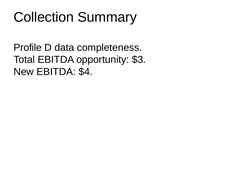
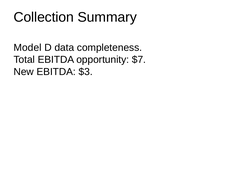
Profile: Profile -> Model (28, 48)
$3: $3 -> $7 (139, 60)
$4: $4 -> $3 (86, 72)
